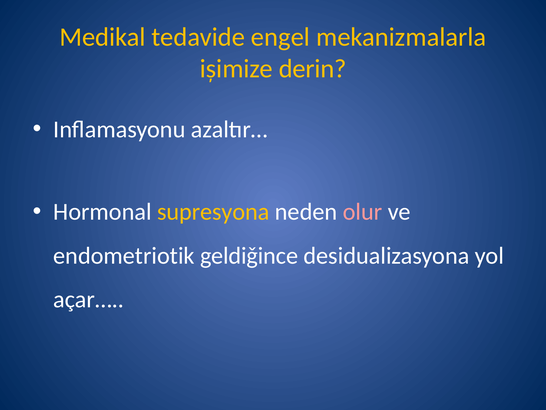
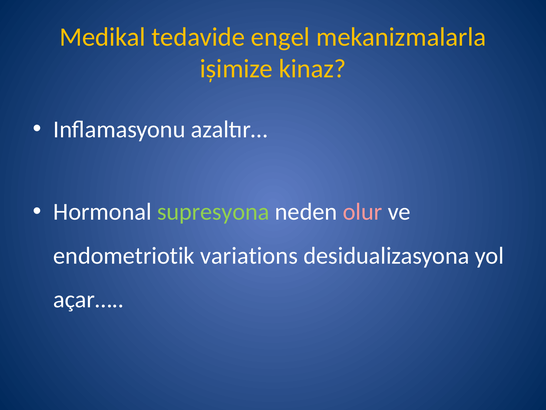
derin: derin -> kinaz (312, 69)
supresyona colour: yellow -> light green (213, 212)
geldiǧince: geldiǧince -> variations (249, 255)
